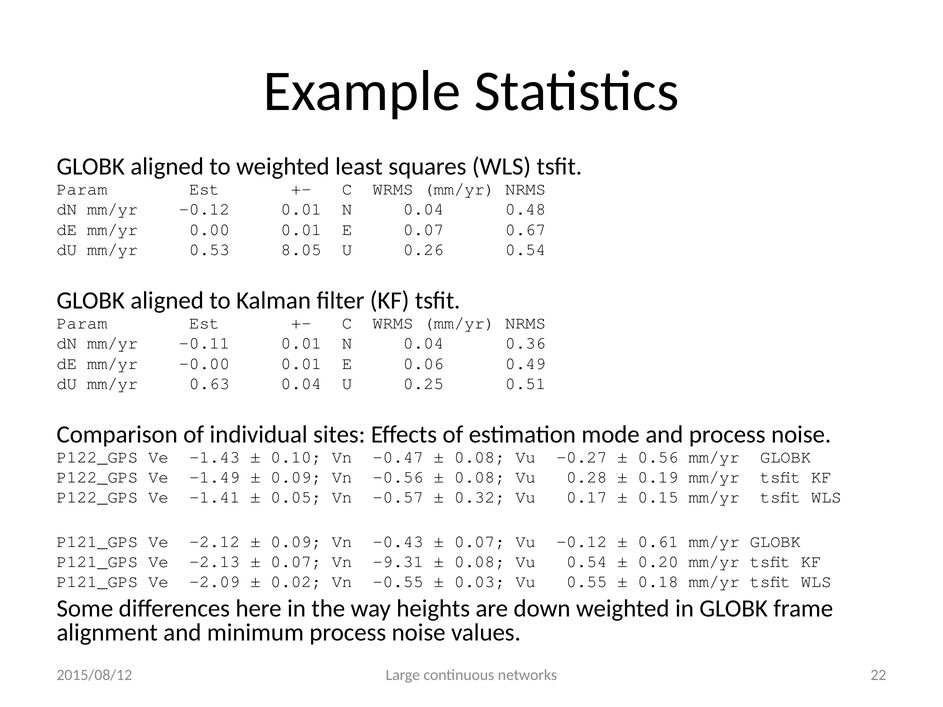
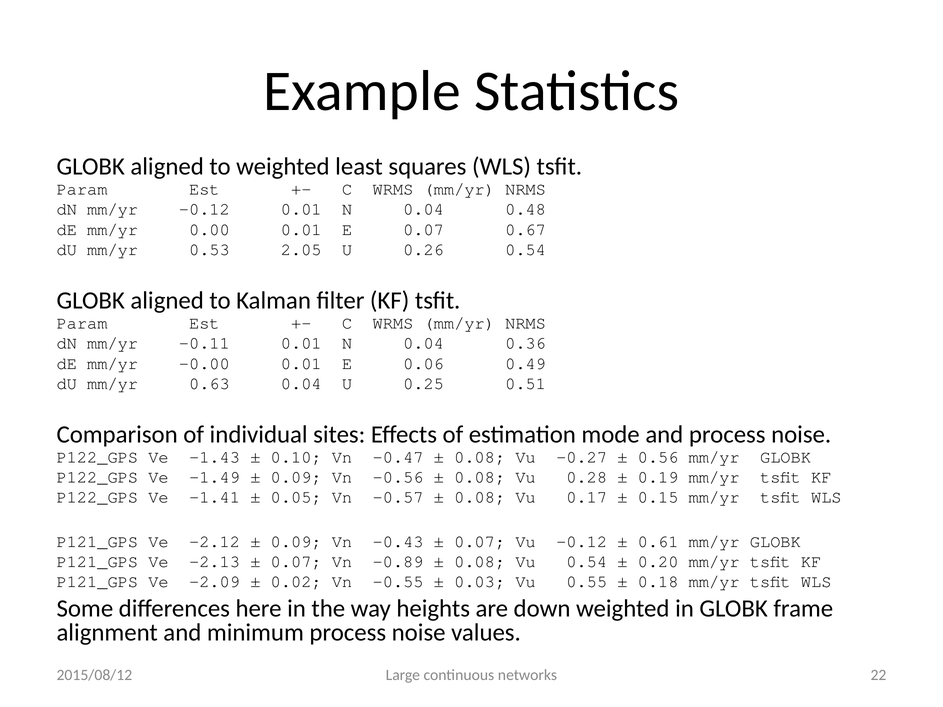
8.05: 8.05 -> 2.05 (301, 250)
0.32: 0.32 -> 0.08 (480, 498)
-9.31: -9.31 -> -0.89 (398, 562)
